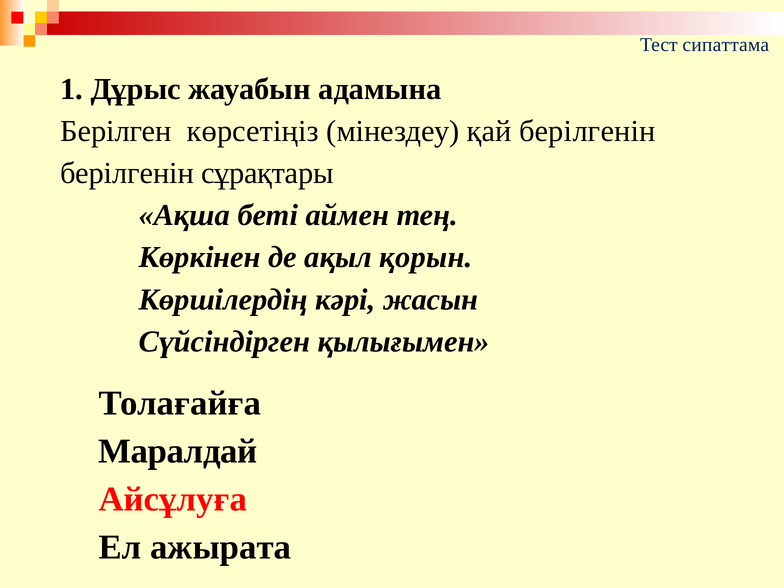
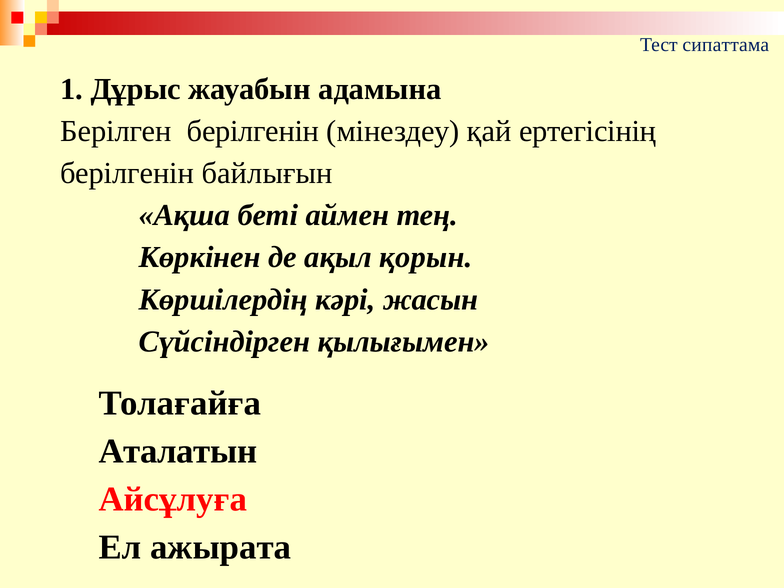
Берілген көрсетіңіз: көрсетіңіз -> берілгенін (253, 131)
қай берілгенін: берілгенін -> ертегісінің (588, 131)
сұрақтары: сұрақтары -> байлығын (267, 173)
Маралдай: Маралдай -> Аталатын (178, 451)
